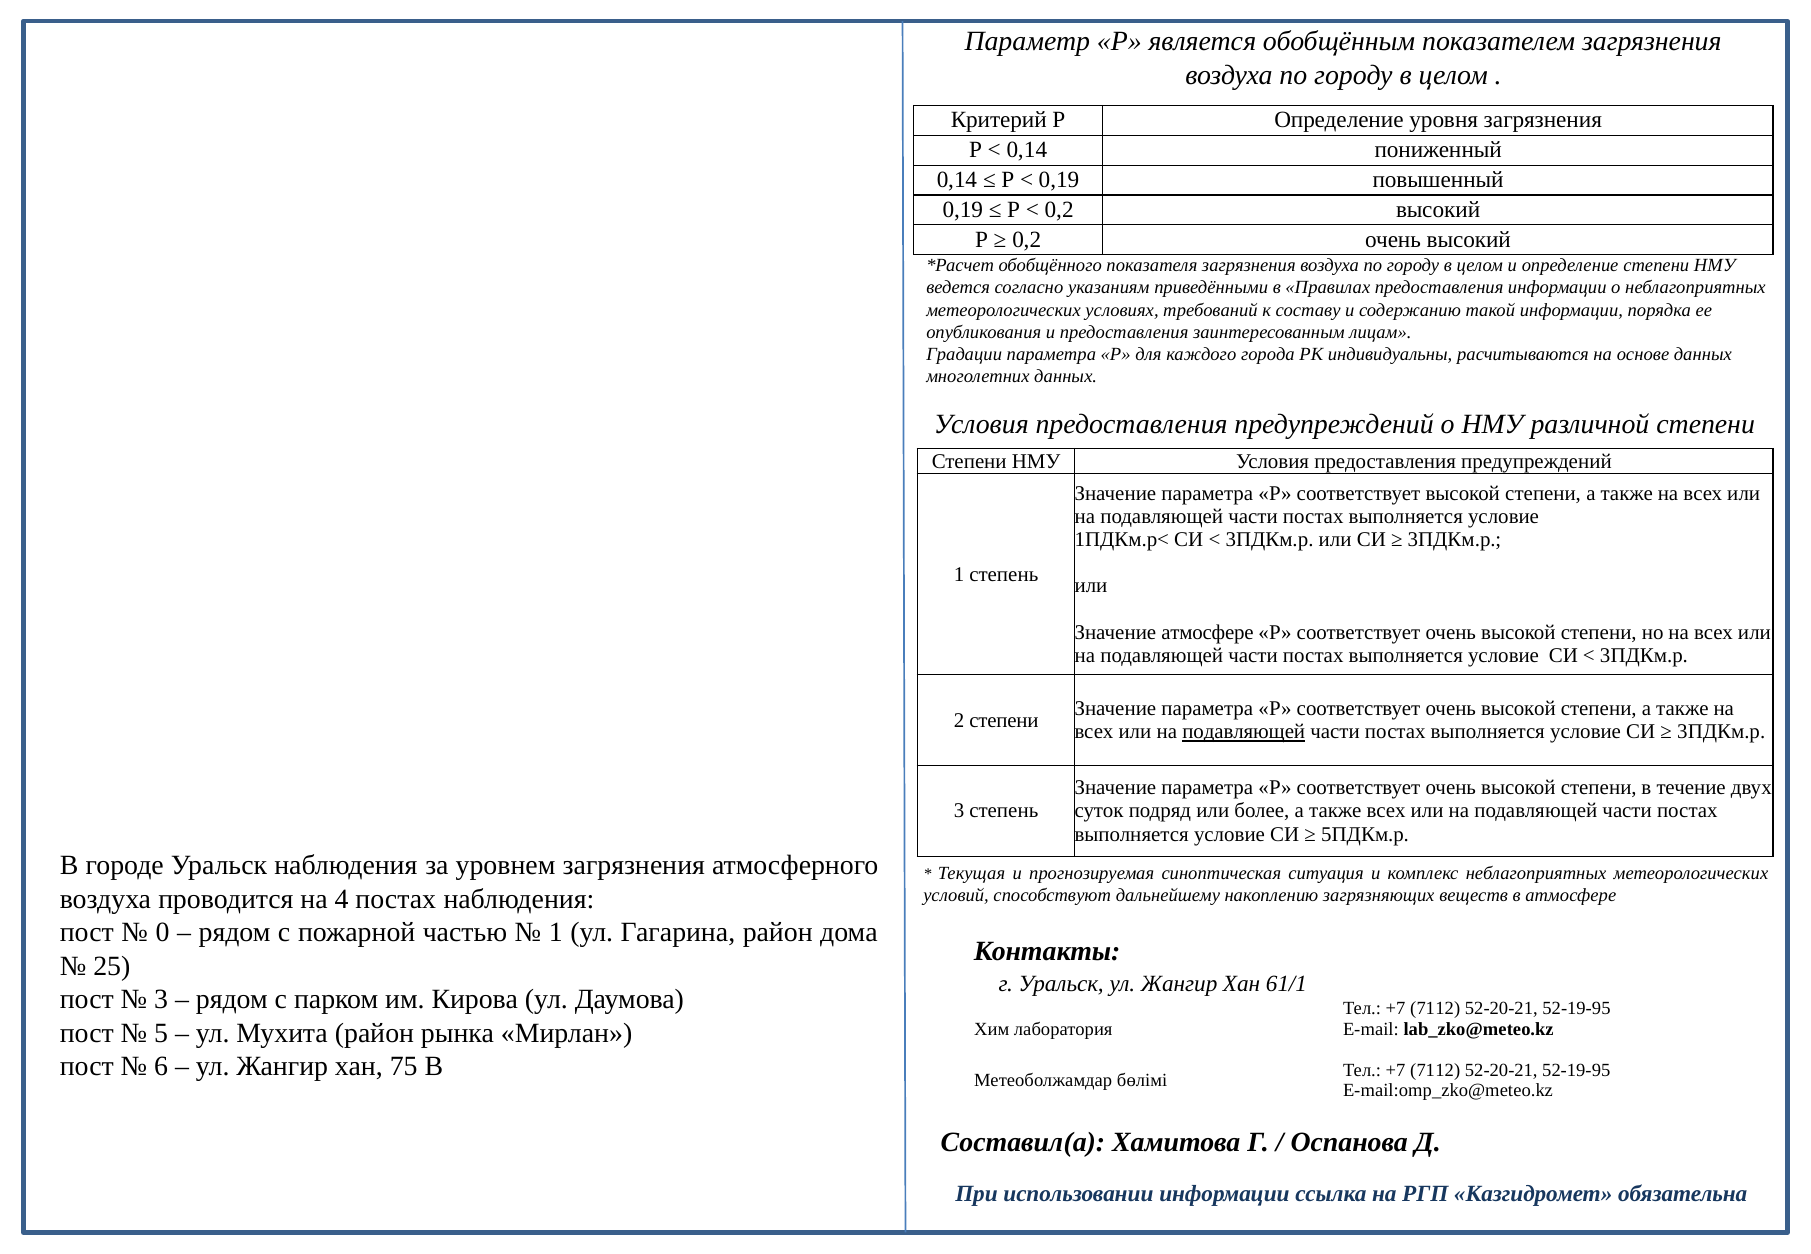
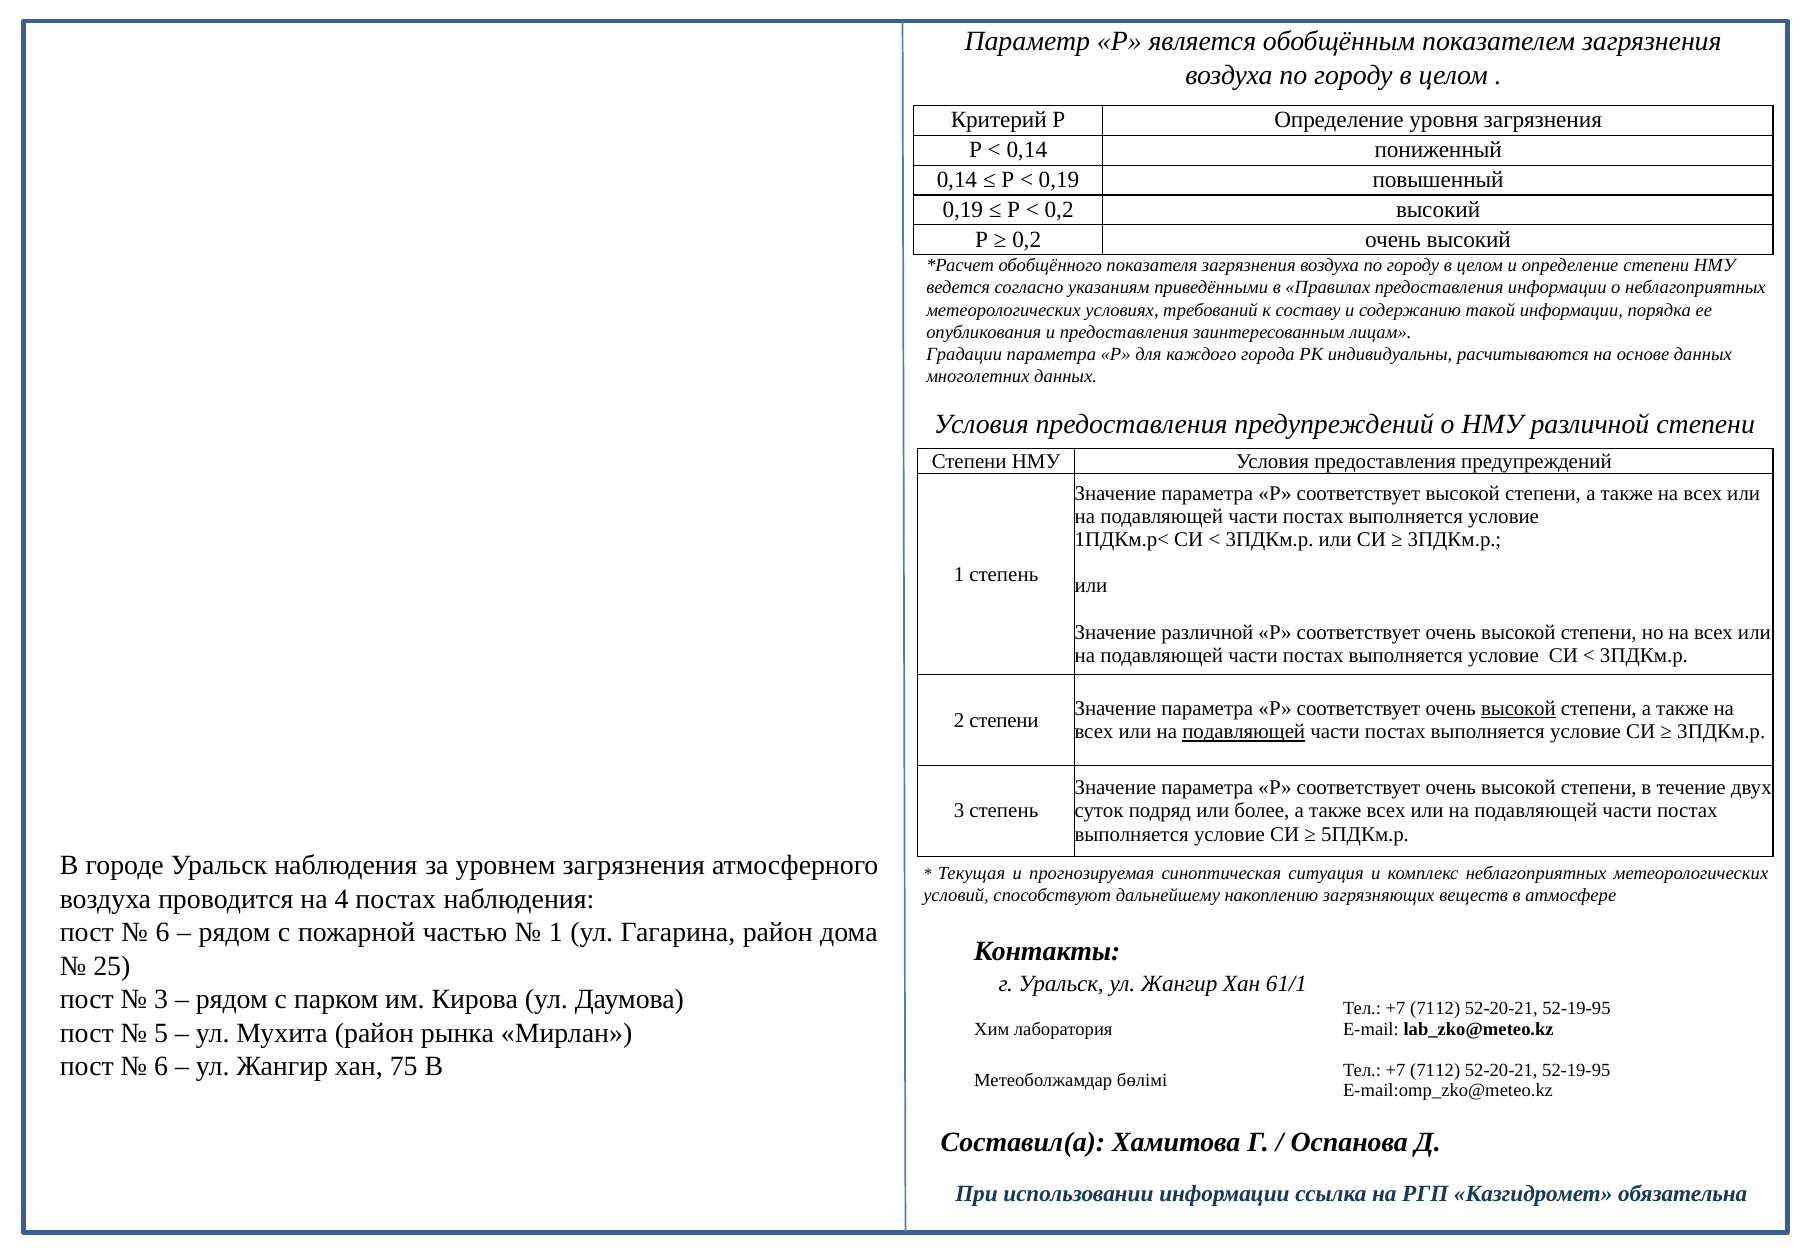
Значение атмосфере: атмосфере -> различной (1207, 632)
высокой underline: none -> present (1518, 709)
0: 0 -> 6 (163, 932)
